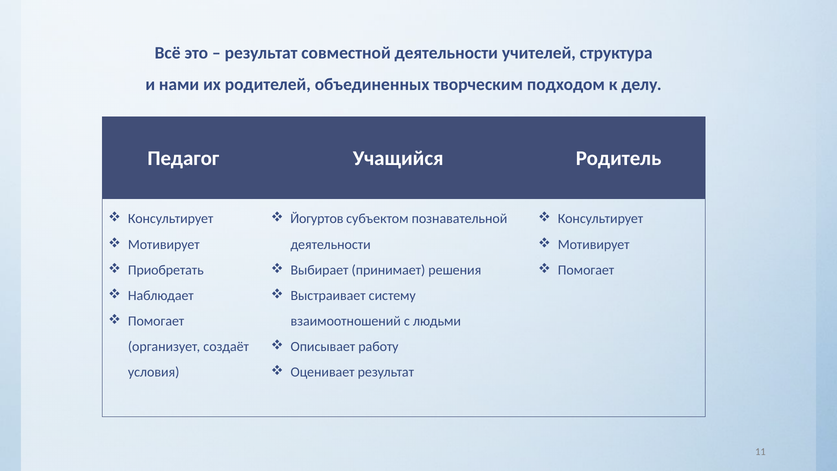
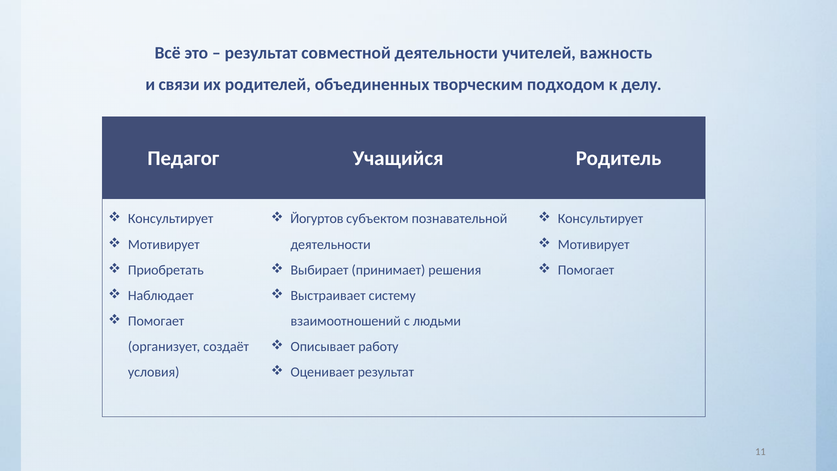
структура: структура -> важность (616, 53)
нами: нами -> связи (179, 84)
